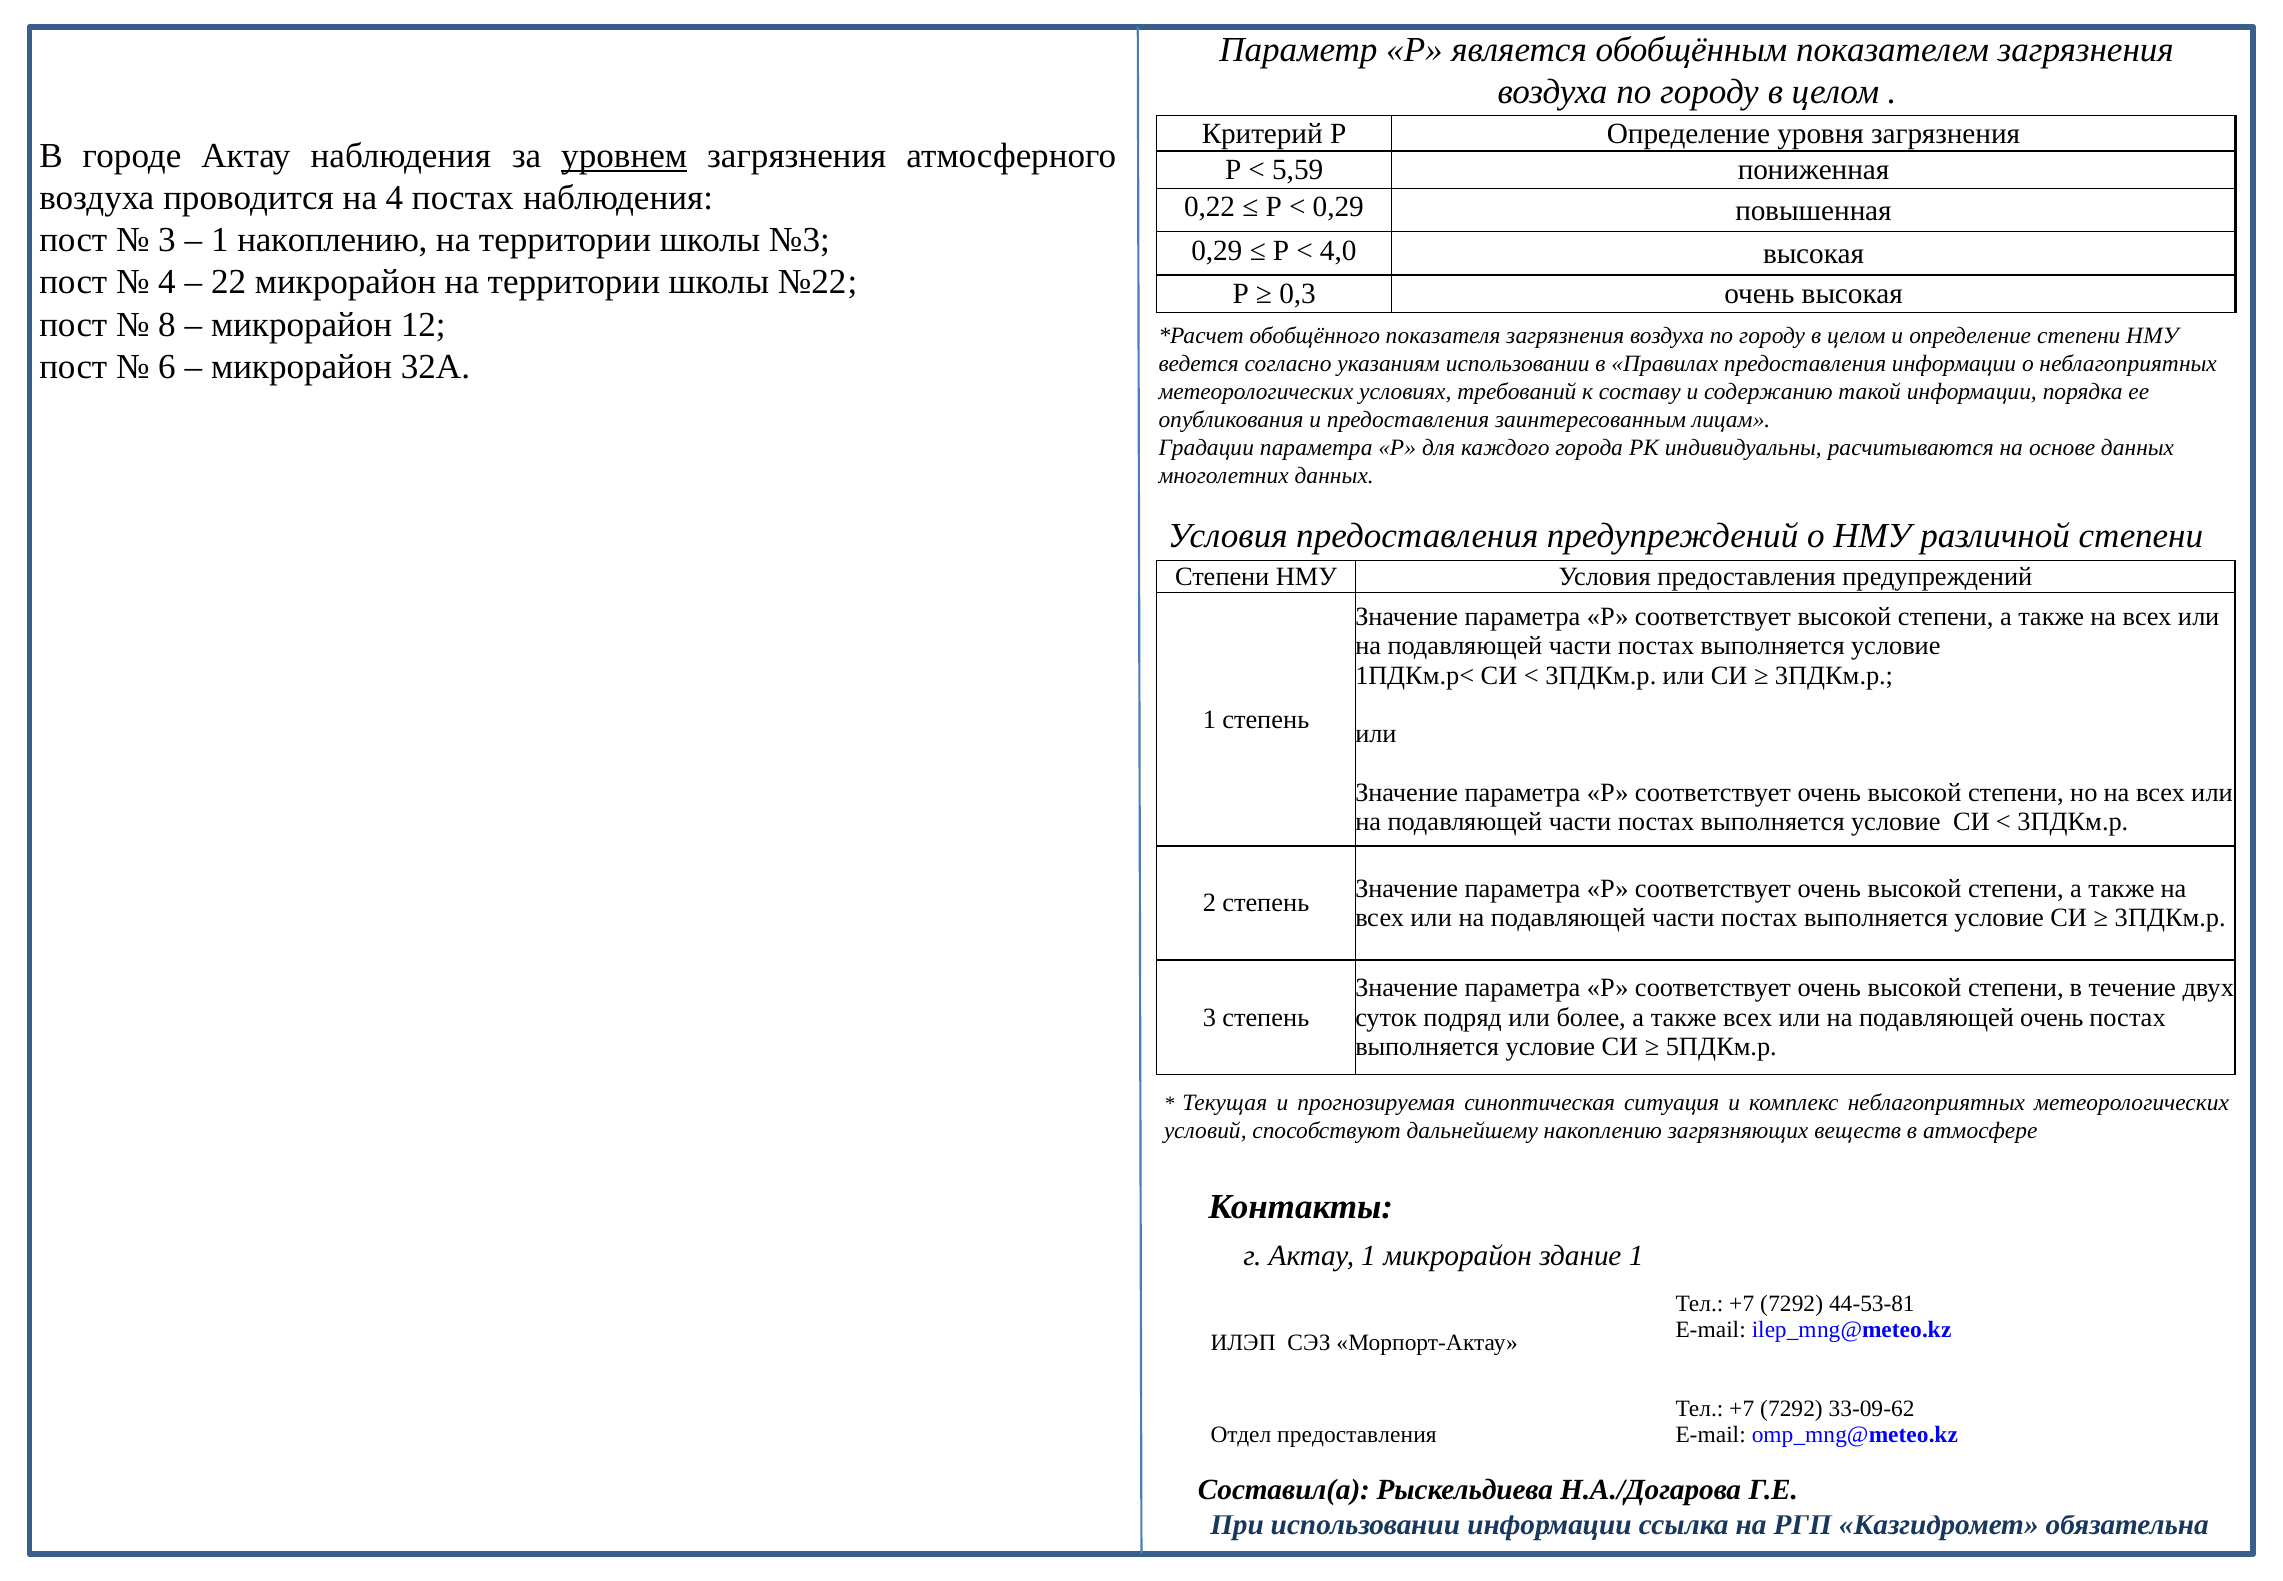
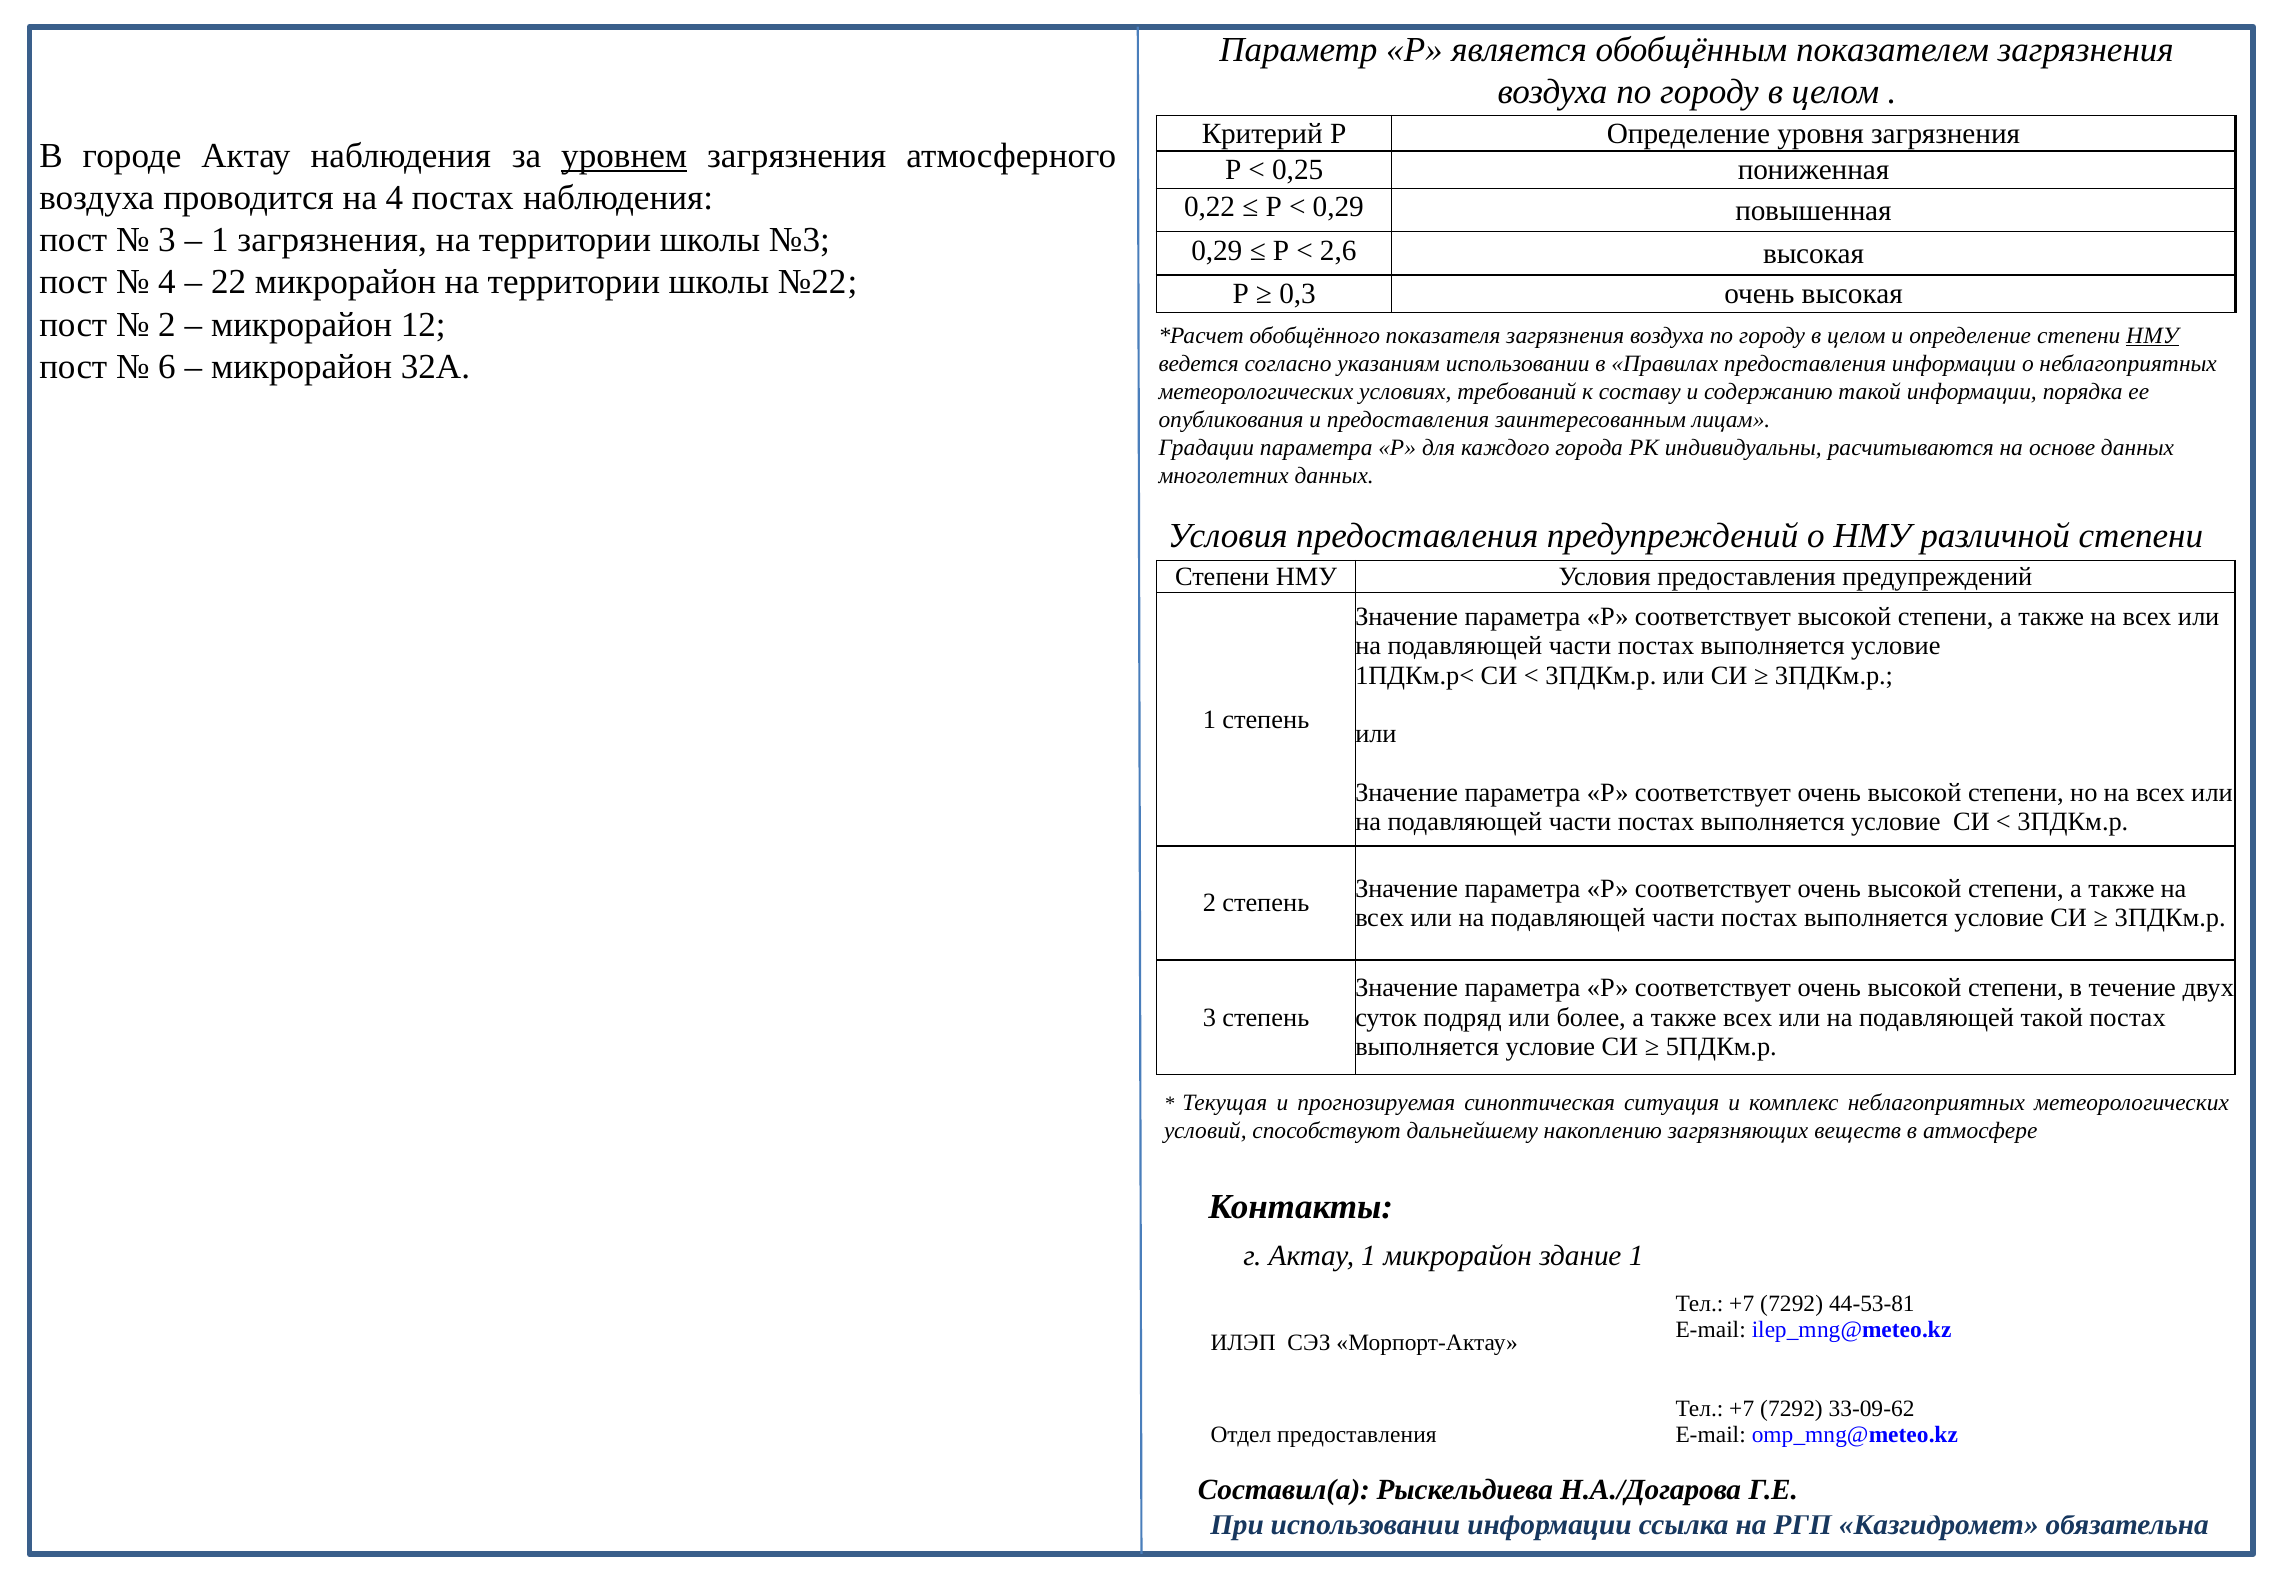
5,59: 5,59 -> 0,25 (1298, 169)
1 накоплению: накоплению -> загрязнения (332, 240)
4,0: 4,0 -> 2,6 (1338, 250)
8: 8 -> 2 (167, 324)
НМУ underline: none -> present (2152, 335)
подавляющей очень: очень -> такой (2052, 1017)
